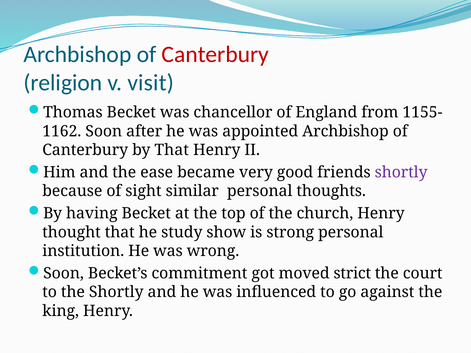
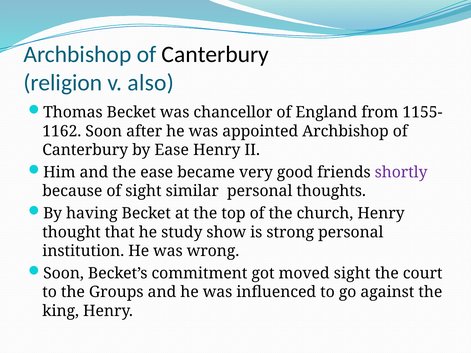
Canterbury colour: red -> black (215, 54)
visit: visit -> also (151, 83)
by That: That -> Ease (172, 150)
moved strict: strict -> sight (352, 273)
the Shortly: Shortly -> Groups (116, 292)
